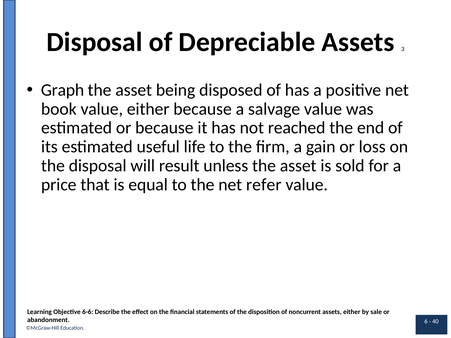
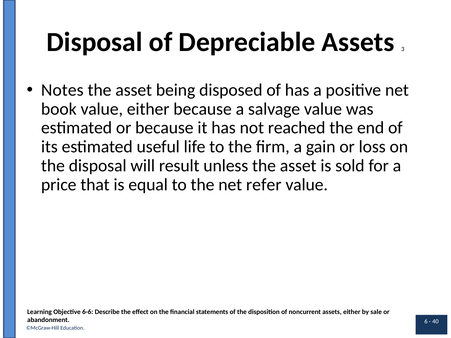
Graph: Graph -> Notes (62, 90)
